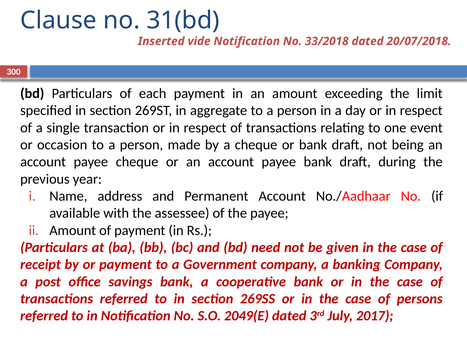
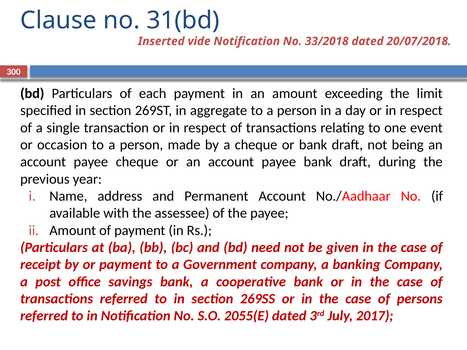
2049(E: 2049(E -> 2055(E (246, 316)
